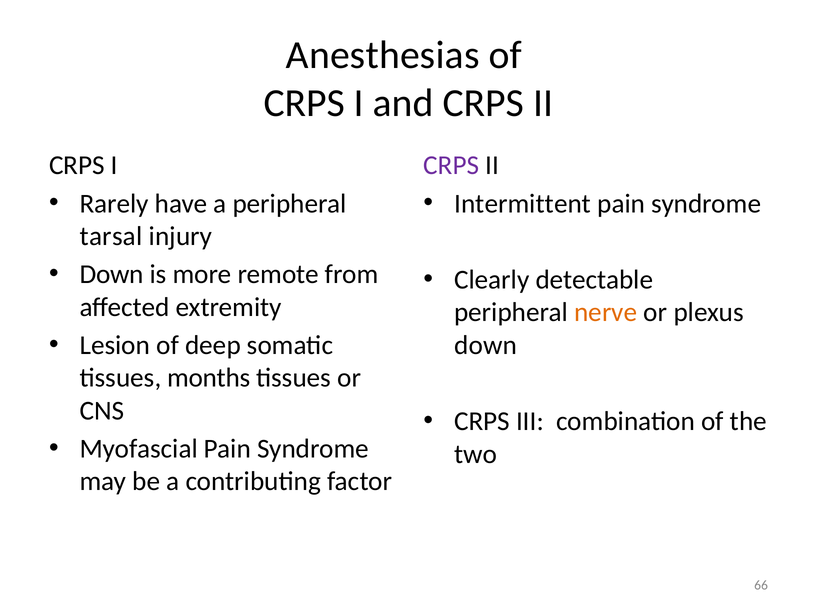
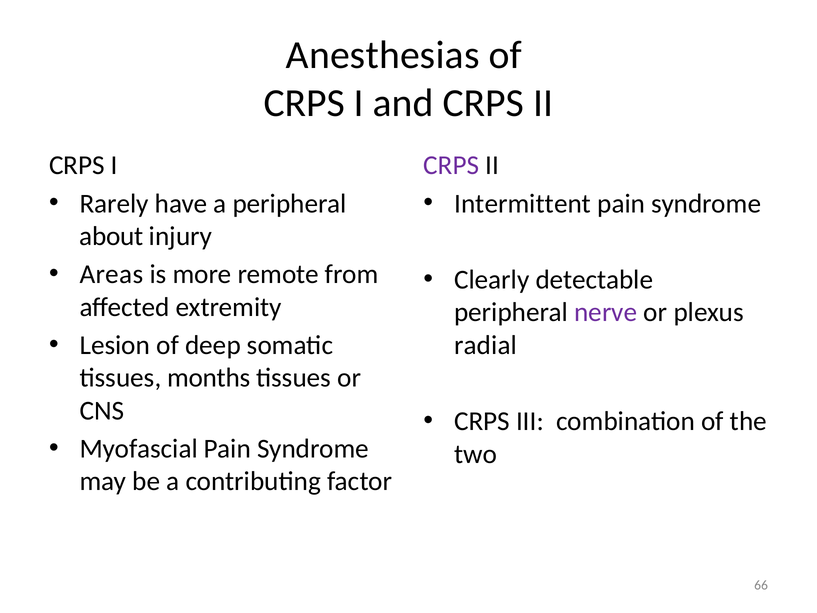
tarsal: tarsal -> about (111, 236)
Down: Down -> Areas (111, 274)
nerve colour: orange -> purple (606, 312)
down: down -> radial (486, 345)
